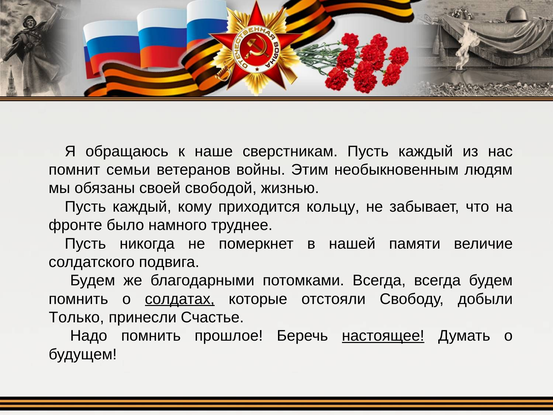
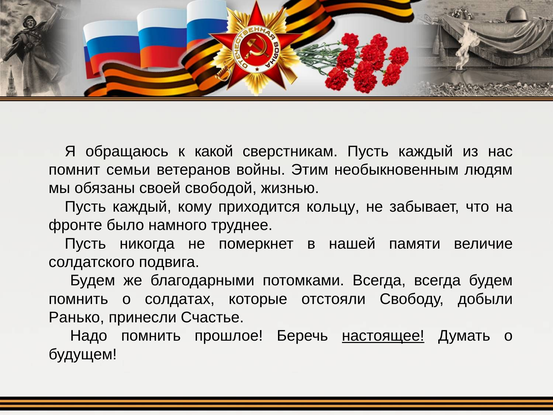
наше: наше -> какой (214, 151)
солдатах underline: present -> none (180, 299)
Только: Только -> Ранько (76, 317)
